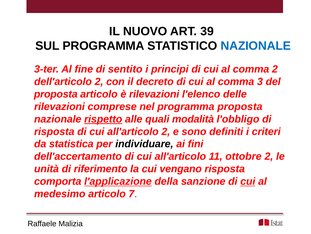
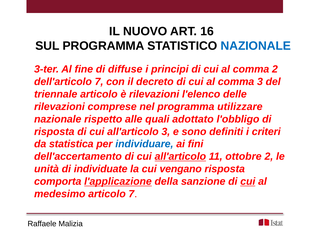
39: 39 -> 16 (207, 31)
sentito: sentito -> diffuse (125, 69)
dell'articolo 2: 2 -> 7 (99, 81)
proposta: proposta -> triennale (56, 94)
programma proposta: proposta -> utilizzare (240, 106)
rispetto underline: present -> none (103, 119)
modalità: modalità -> adottato (193, 119)
all'articolo 2: 2 -> 3 (166, 131)
individuare colour: black -> blue (144, 144)
all'articolo underline: none -> present (180, 156)
riferimento: riferimento -> individuate (101, 168)
